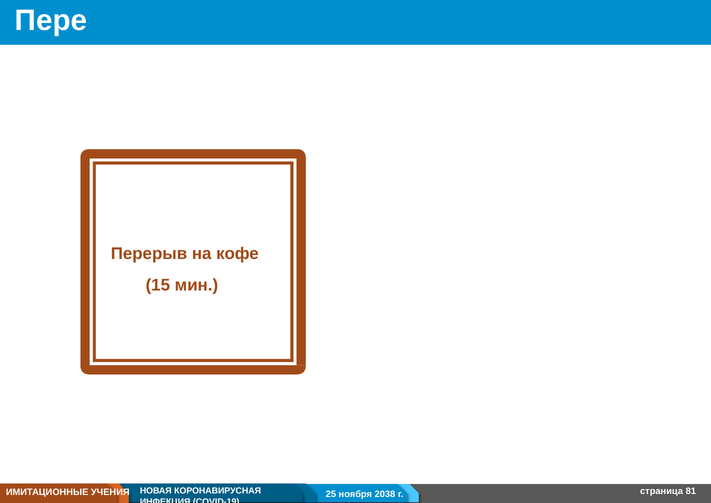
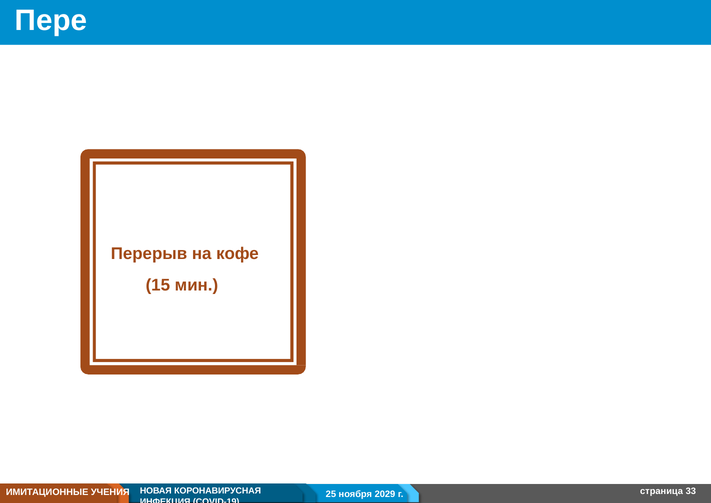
81: 81 -> 33 (691, 491)
2038: 2038 -> 2029 (385, 494)
